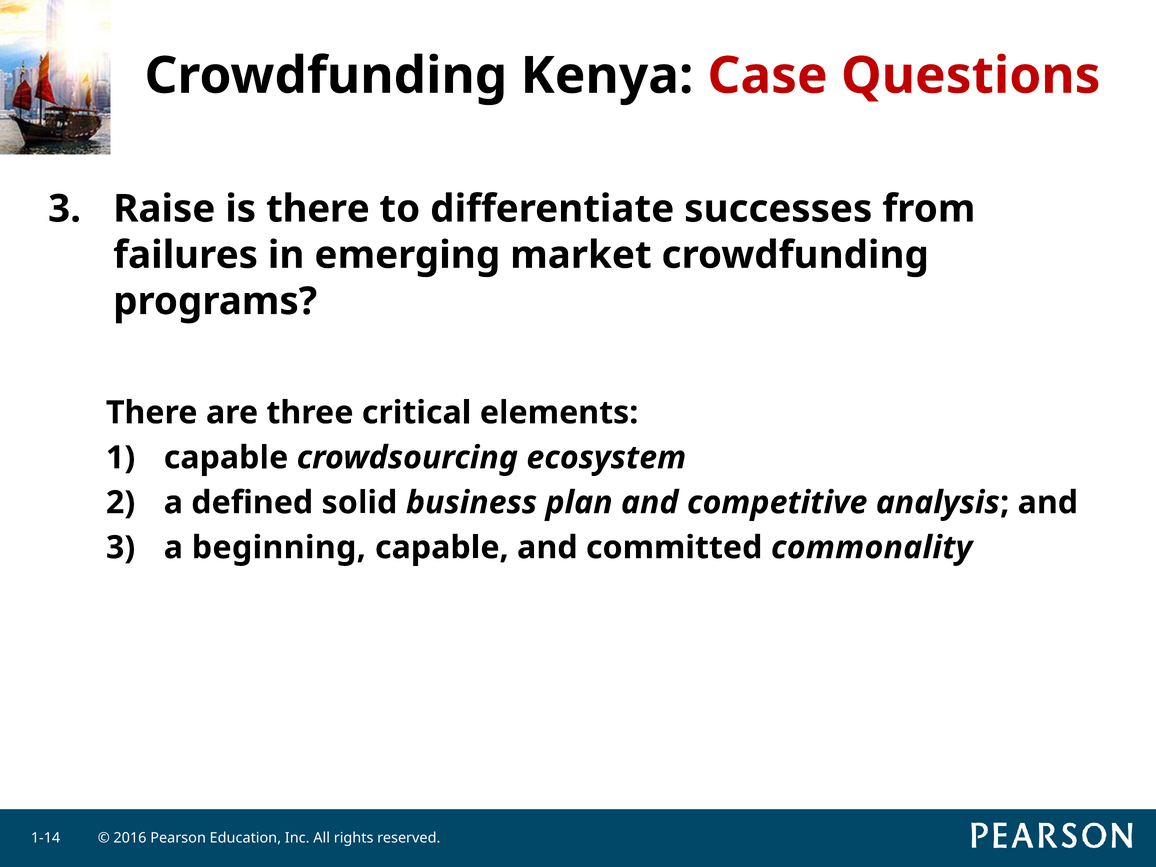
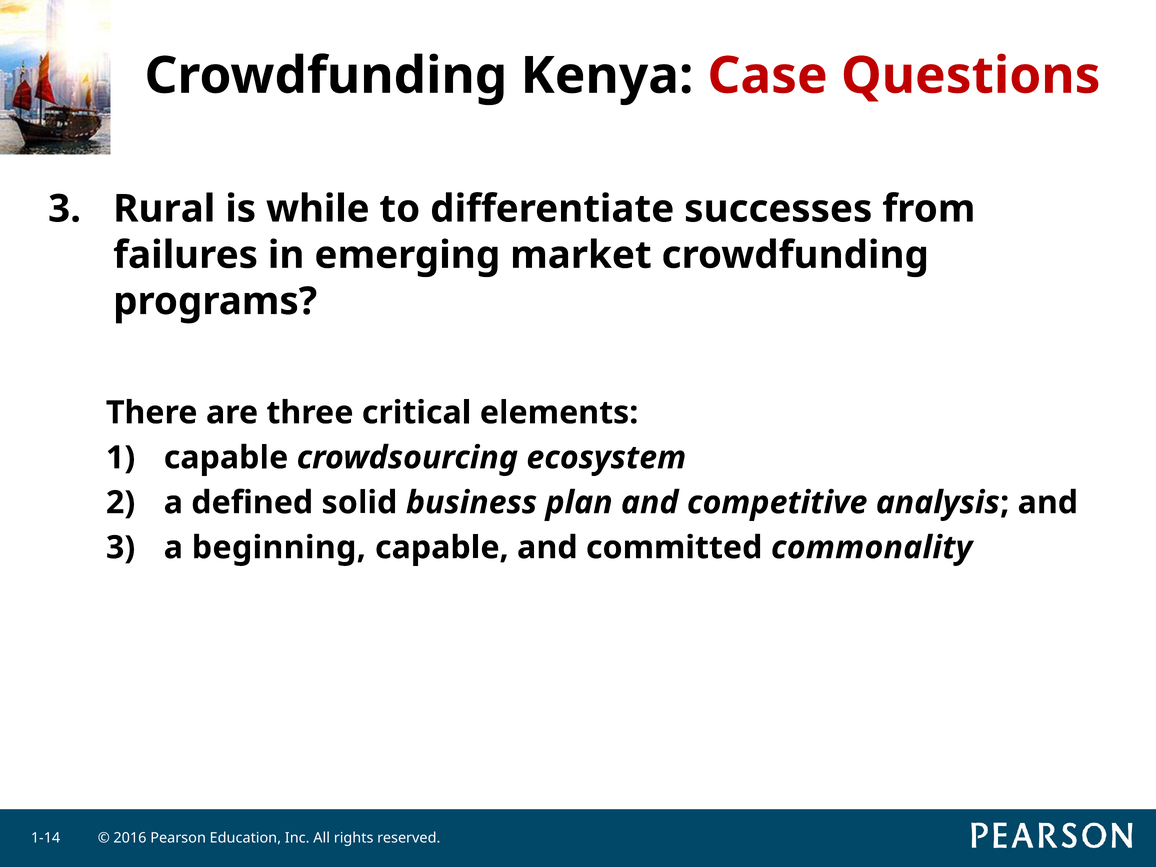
Raise: Raise -> Rural (164, 209)
is there: there -> while (318, 209)
